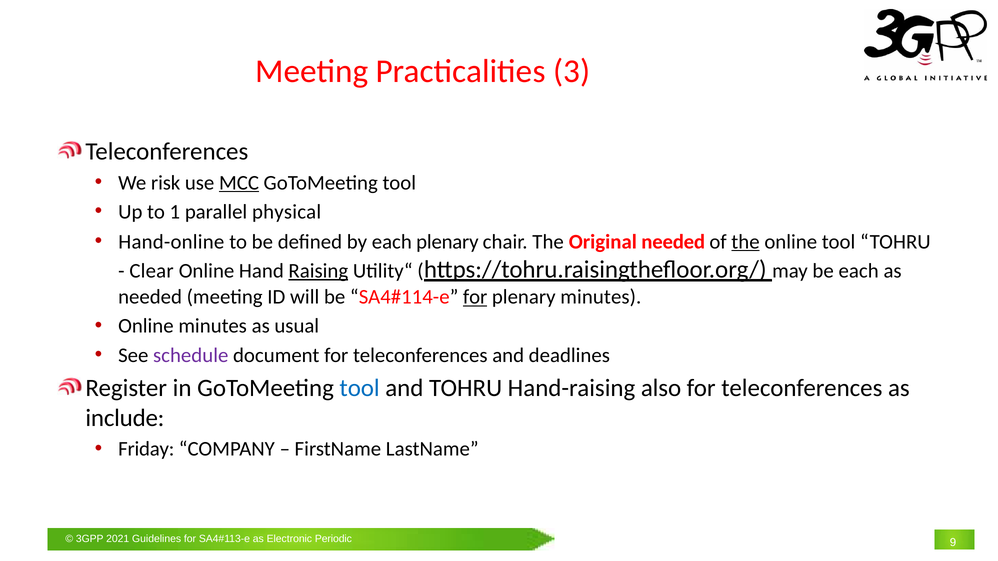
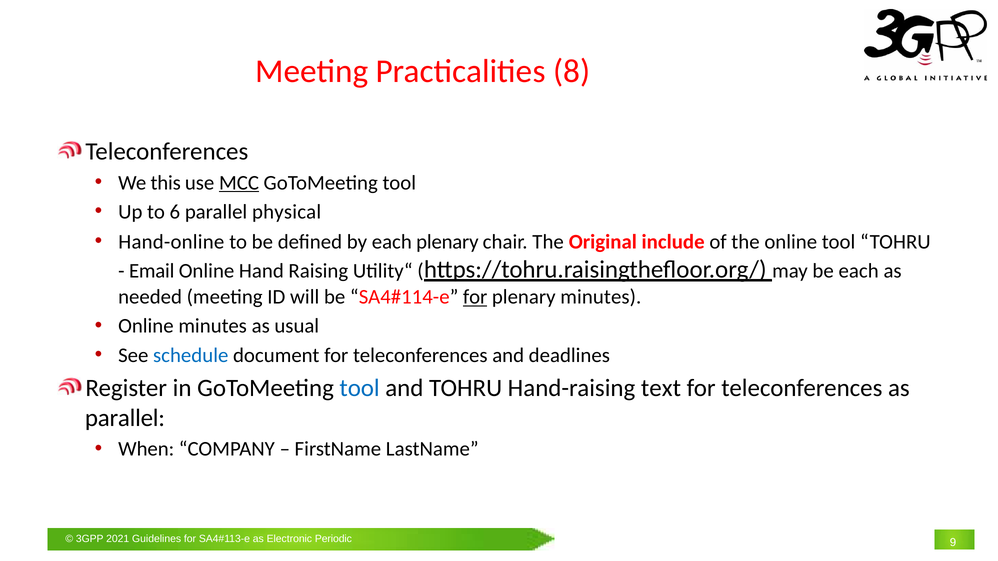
3: 3 -> 8 (572, 72)
risk: risk -> this (166, 183)
1: 1 -> 6 (175, 212)
Original needed: needed -> include (673, 242)
the underline: present -> none (745, 242)
Clear: Clear -> Email (152, 271)
Raising underline: present -> none (318, 271)
schedule colour: purple -> blue (191, 355)
also: also -> text (661, 388)
include: include -> parallel (125, 418)
Friday: Friday -> When (146, 449)
